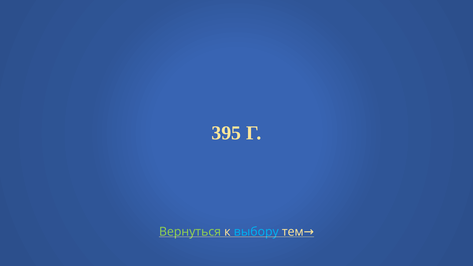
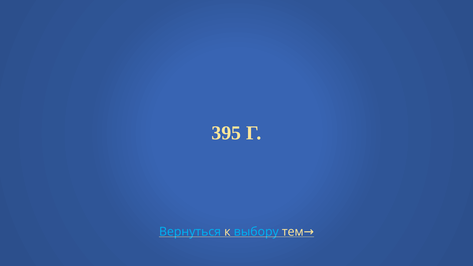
Вернуться colour: light green -> light blue (190, 232)
